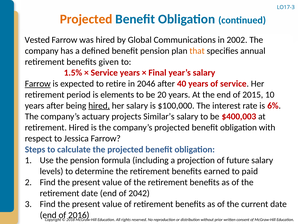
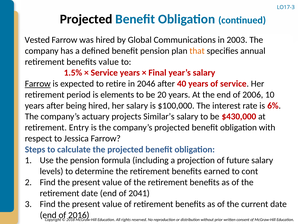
Projected colour: orange -> black (86, 19)
2002: 2002 -> 2003 (237, 40)
benefits given: given -> value (109, 62)
2015: 2015 -> 2006 (253, 94)
hired underline: present -> none (99, 105)
$400,003: $400,003 -> $430,000 (239, 116)
retirement Hired: Hired -> Entry (79, 127)
paid: paid -> cont (250, 171)
2042: 2042 -> 2041 (139, 193)
